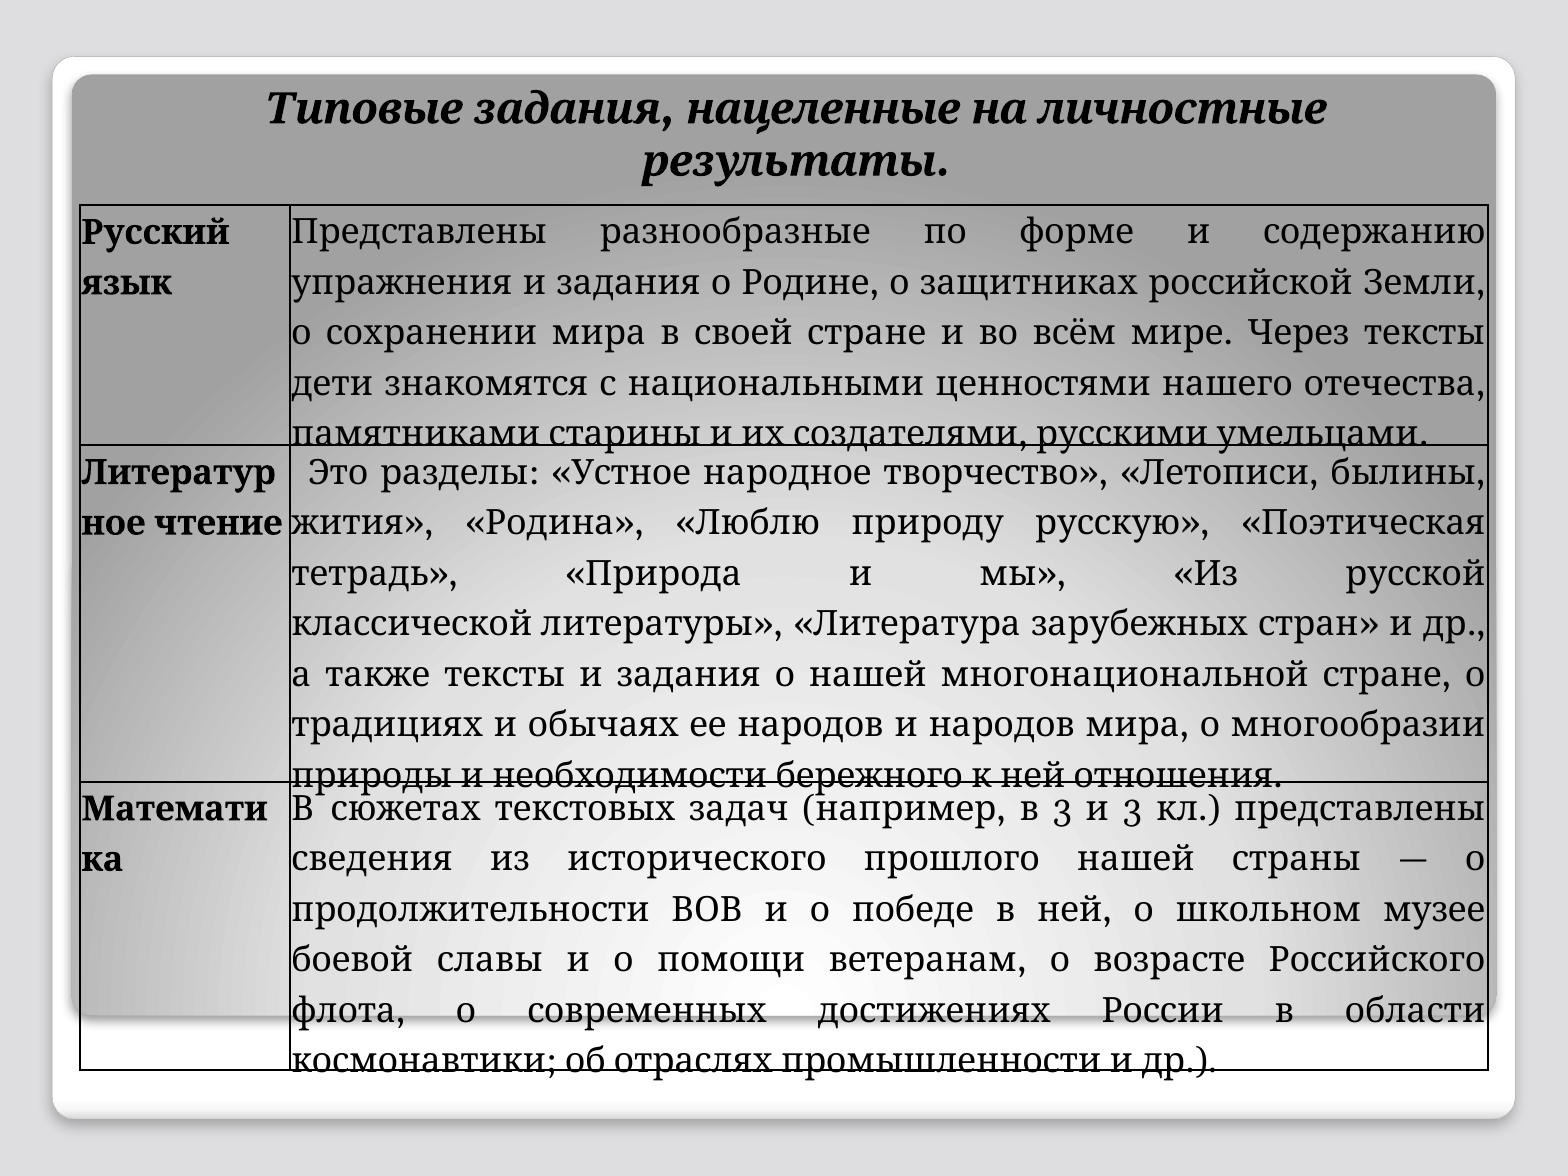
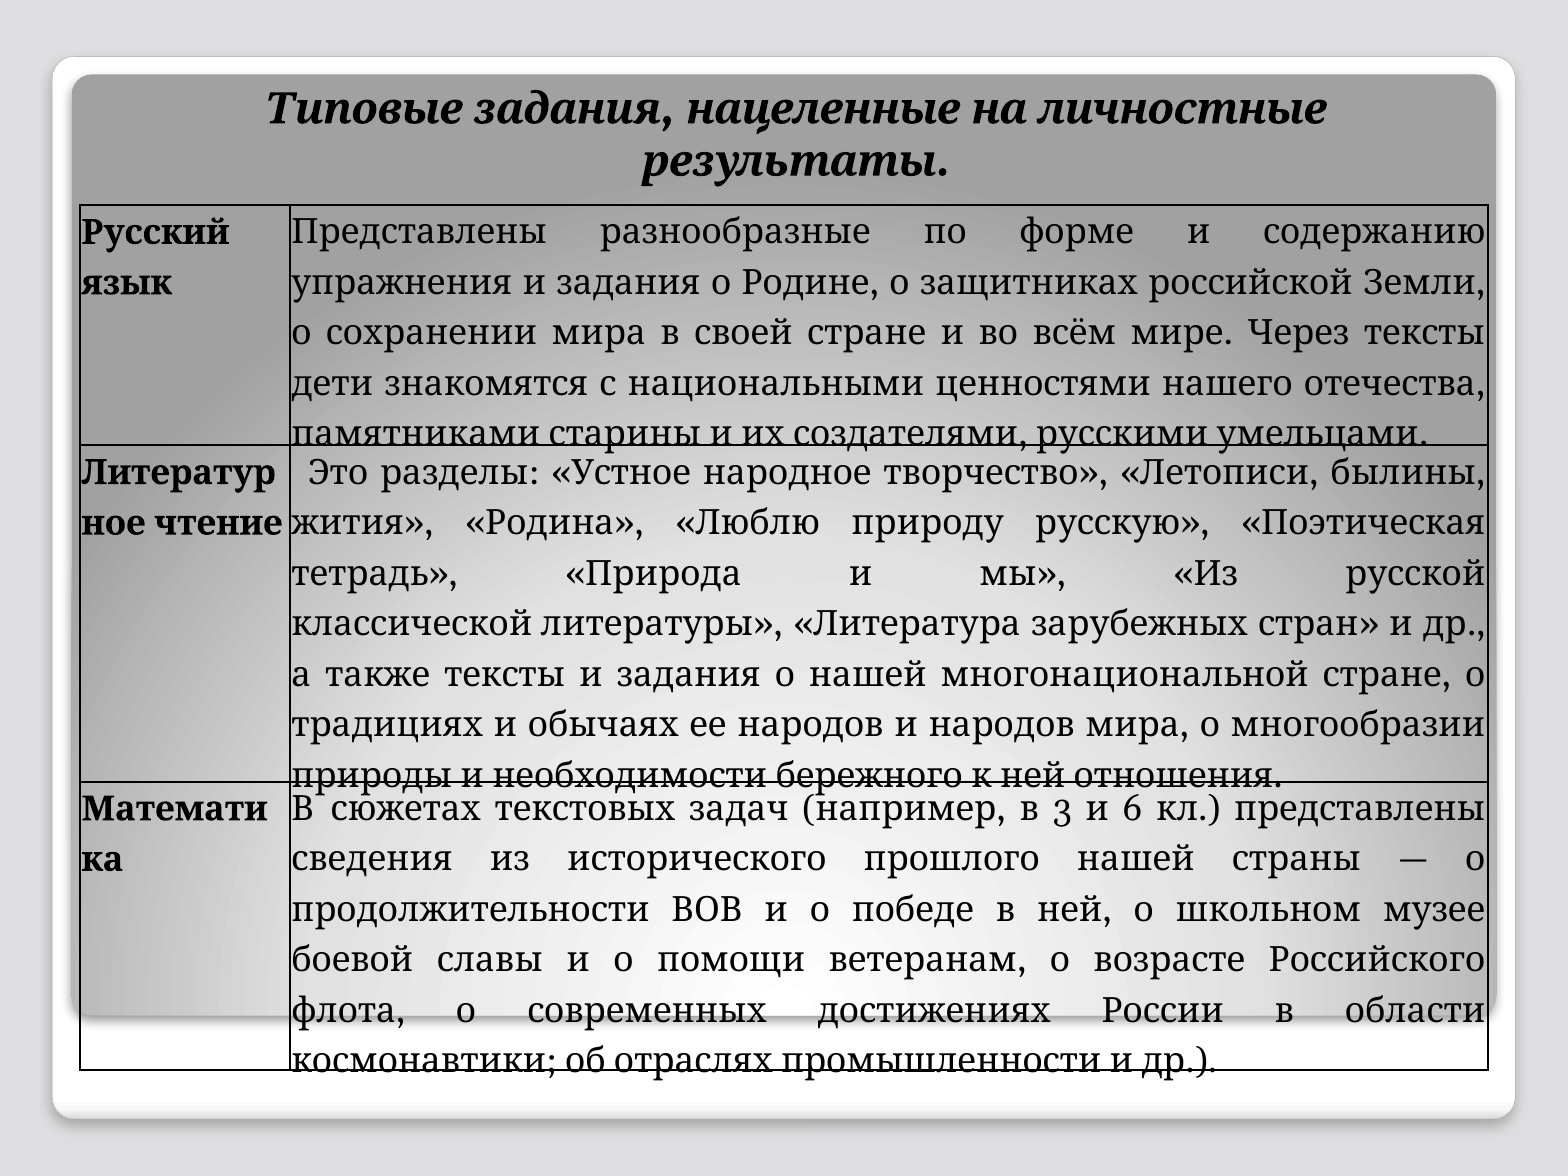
3 3: 3 -> 6 (1132, 809)
